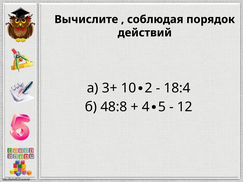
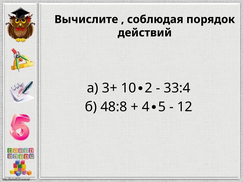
18:4: 18:4 -> 33:4 (177, 88)
